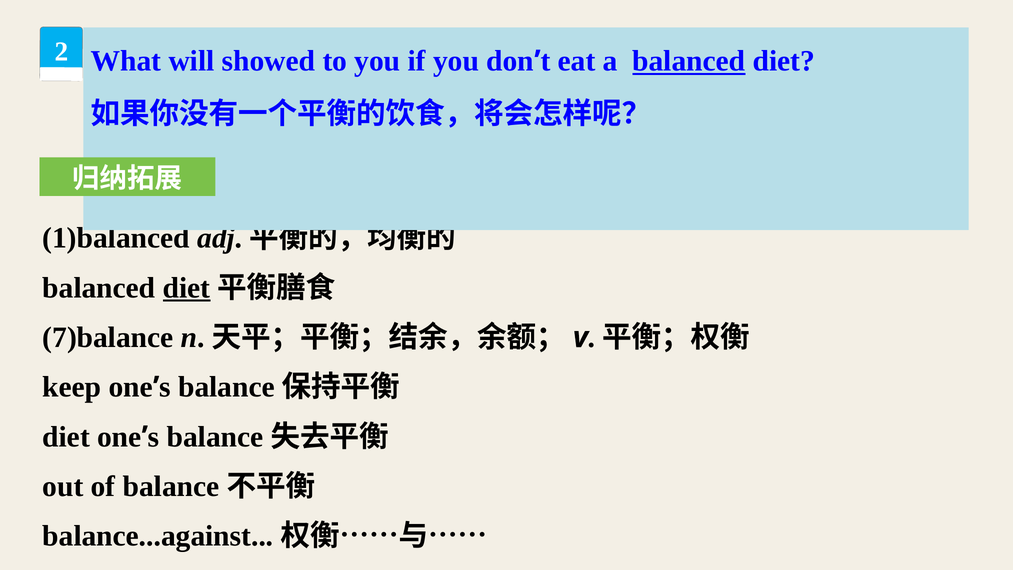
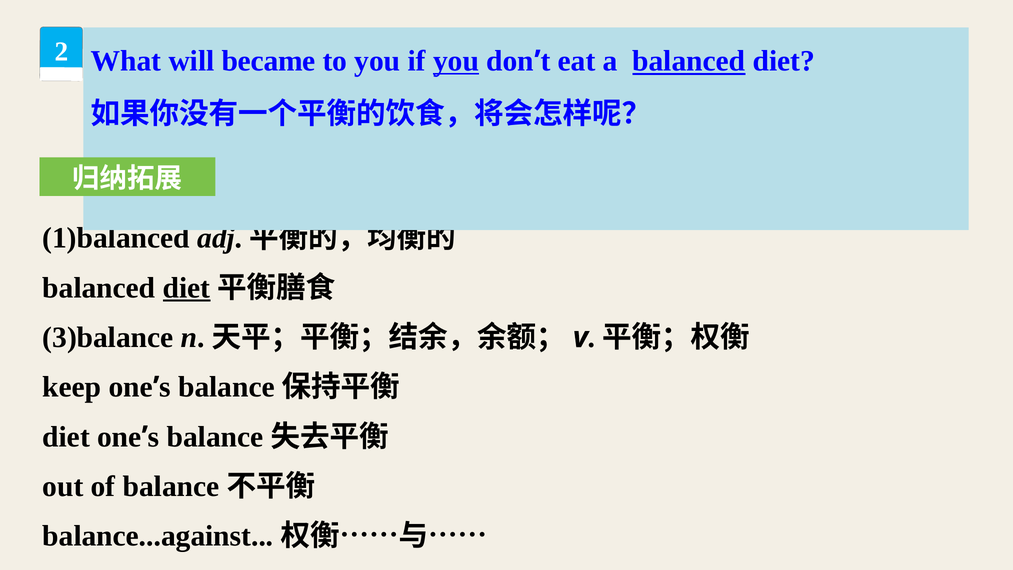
showed: showed -> became (269, 61)
you underline: none -> present (456, 61)
7)balance: 7)balance -> 3)balance (108, 337)
